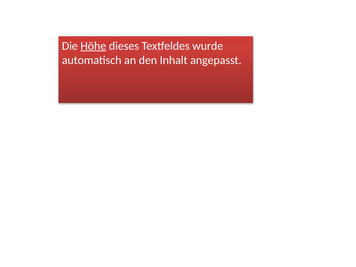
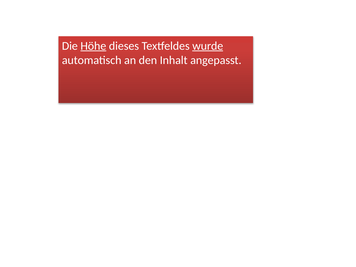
wurde underline: none -> present (208, 46)
